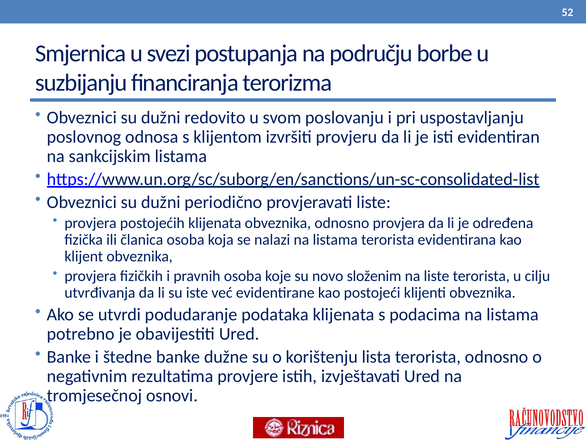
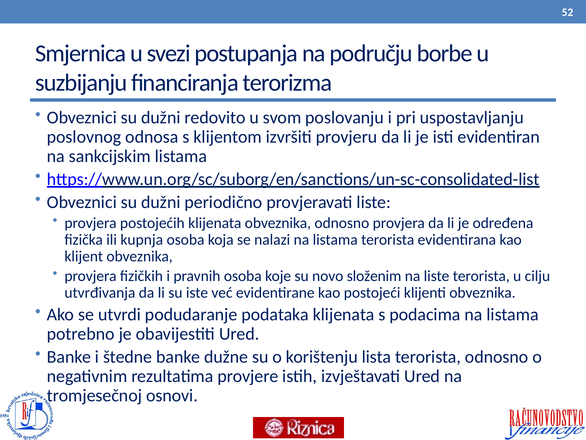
članica: članica -> kupnja (142, 239)
